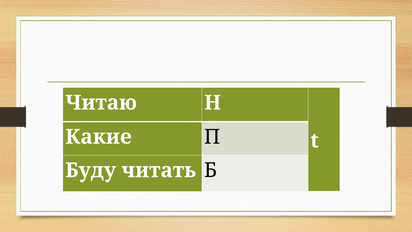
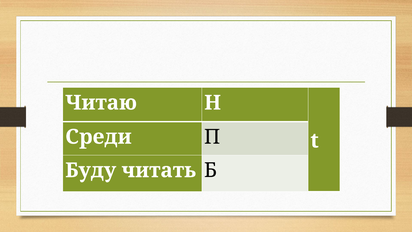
Какие: Какие -> Среди (99, 137)
